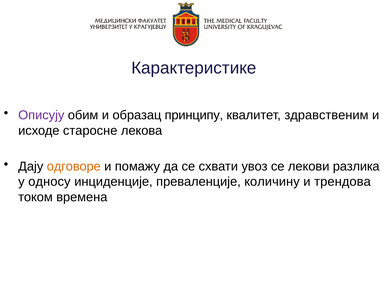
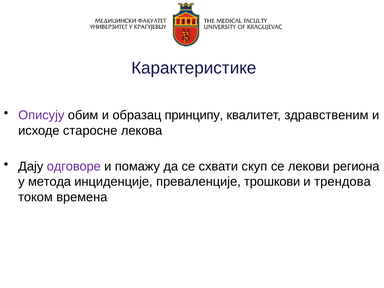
одговоре colour: orange -> purple (74, 166)
увоз: увоз -> скуп (254, 166)
разлика: разлика -> региона (356, 166)
односу: односу -> метода (50, 182)
количину: количину -> трошкови (272, 182)
